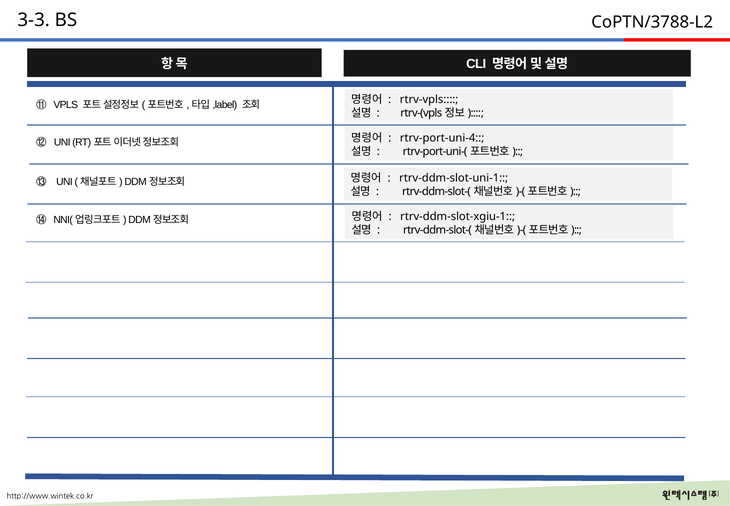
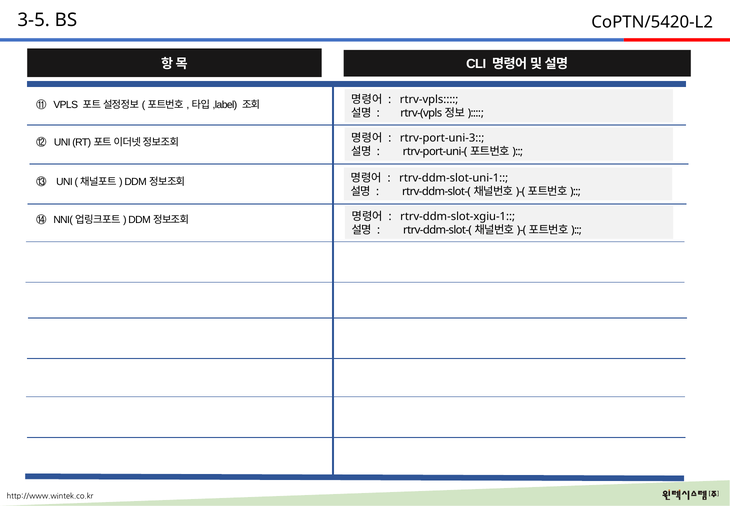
3-3: 3-3 -> 3-5 (34, 20)
CoPTN/3788-L2: CoPTN/3788-L2 -> CoPTN/5420-L2 (652, 22)
rtrv-port-uni-4: rtrv-port-uni-4 -> rtrv-port-uni-3 (442, 138)
